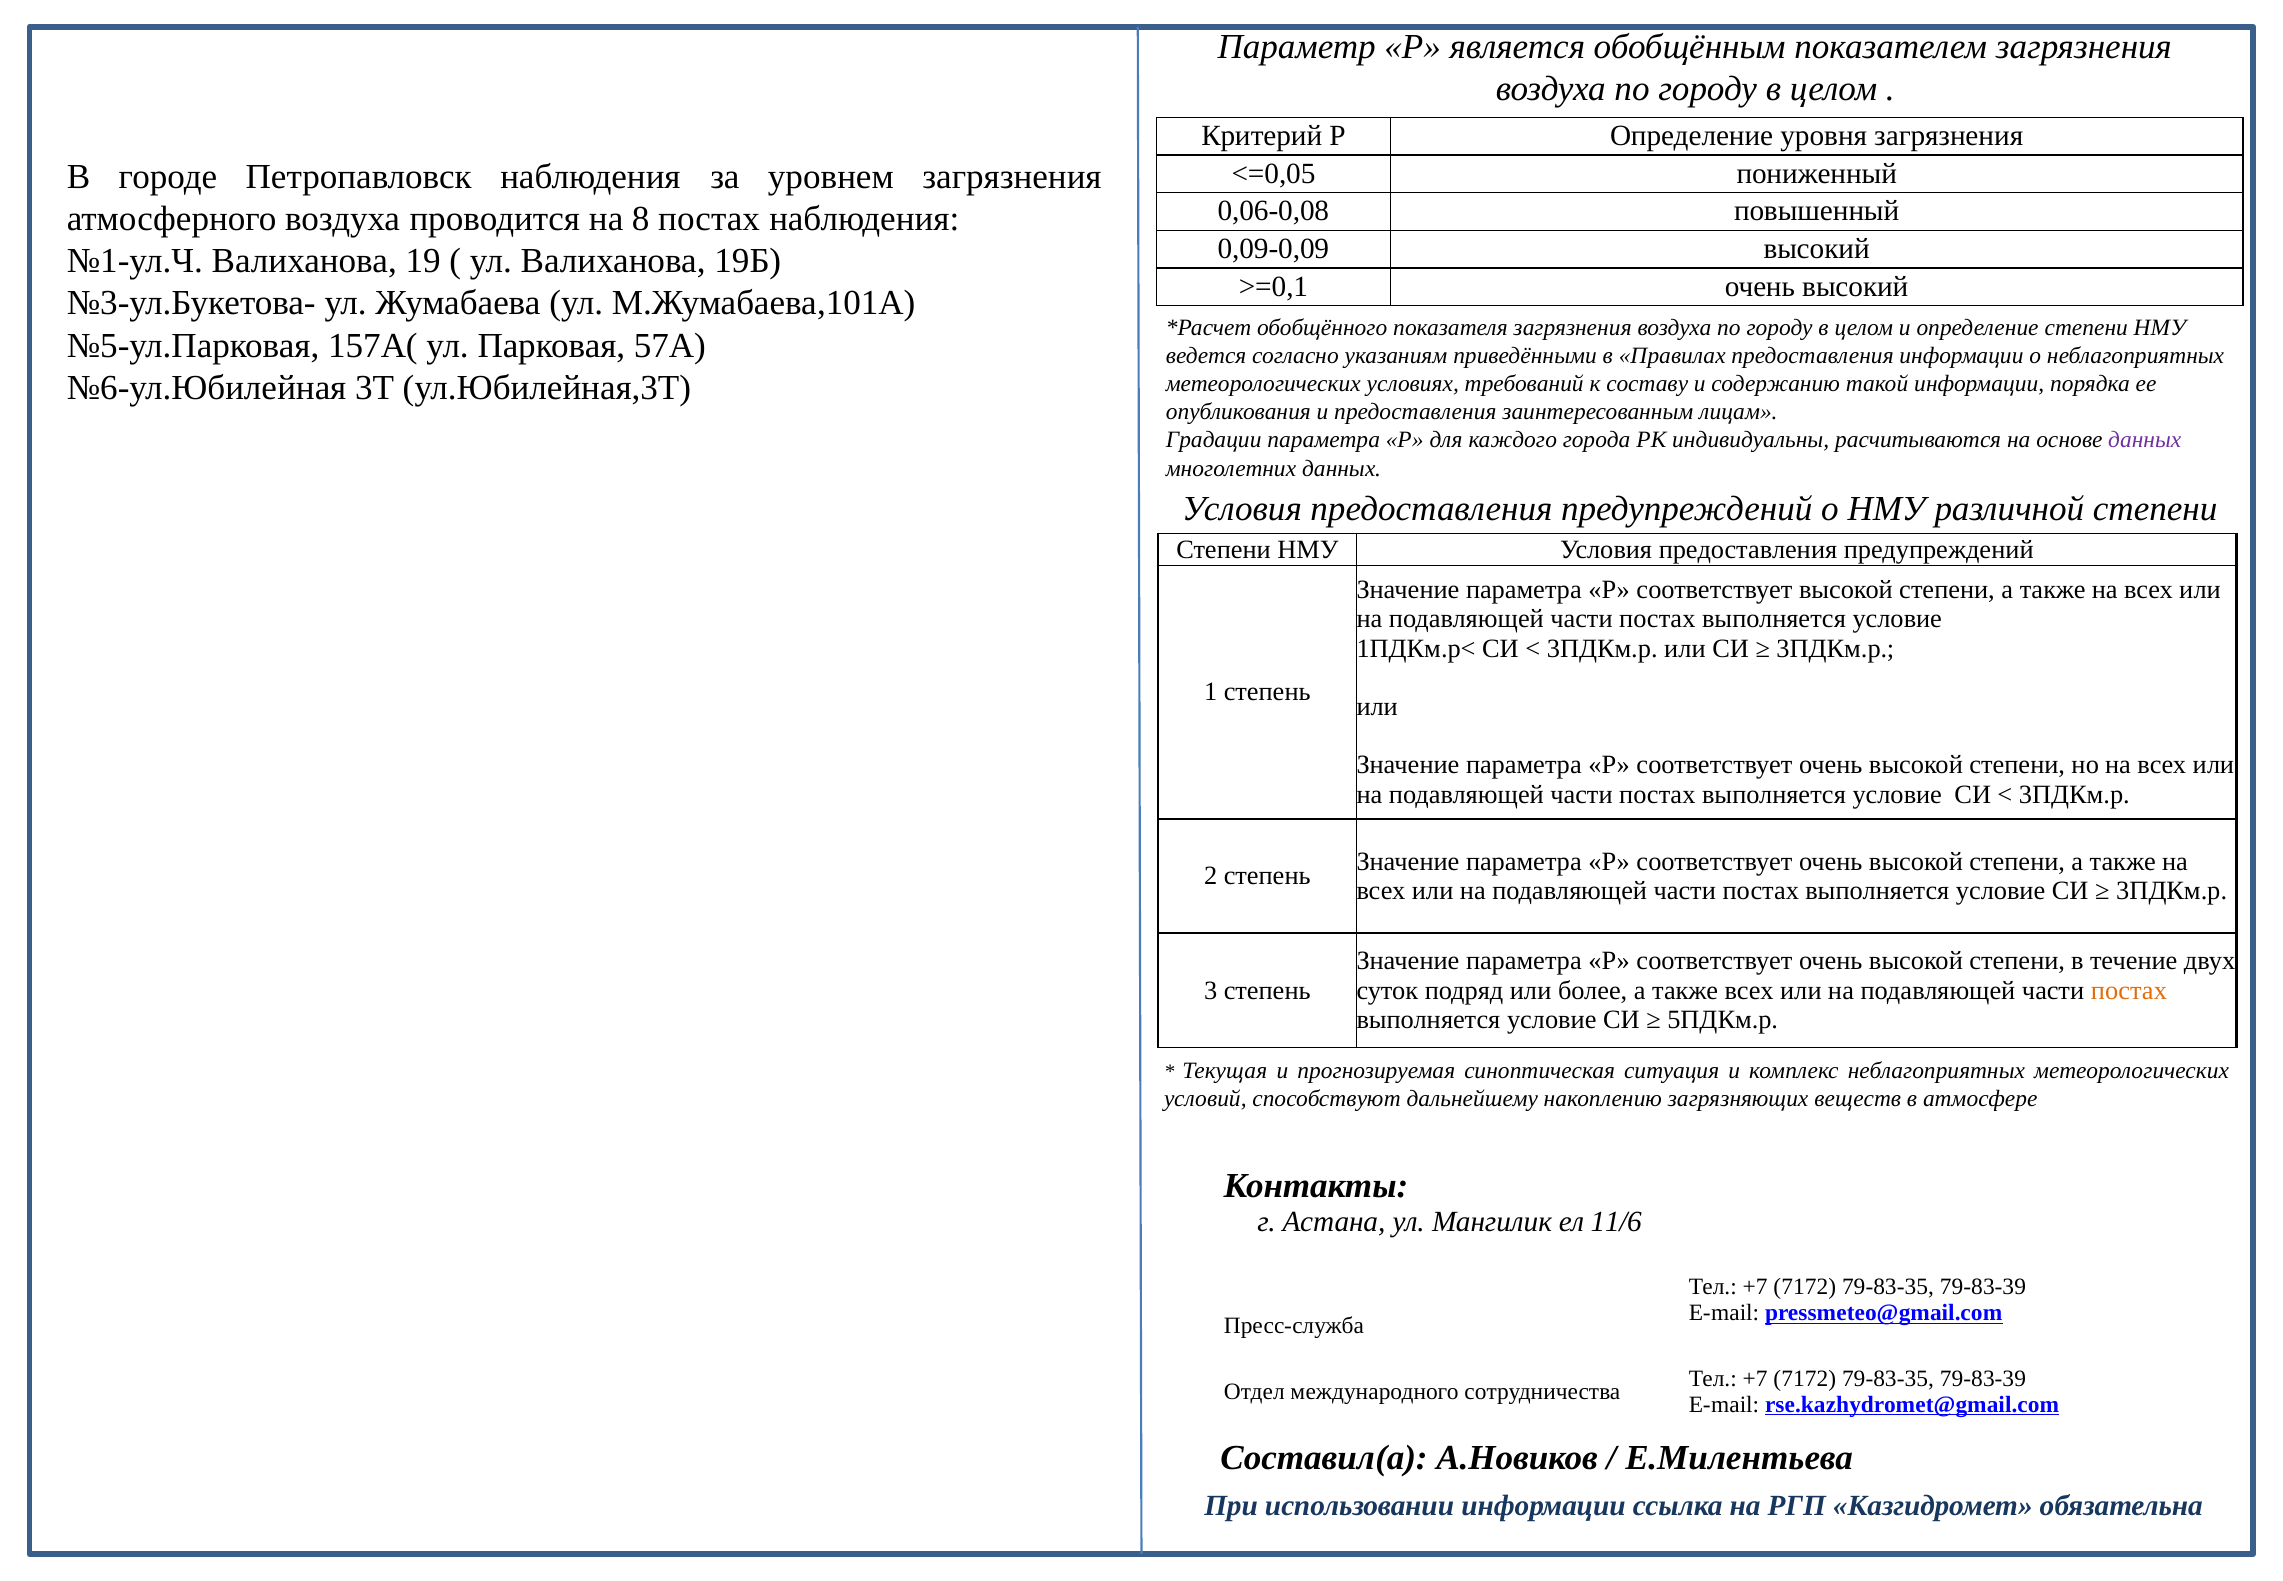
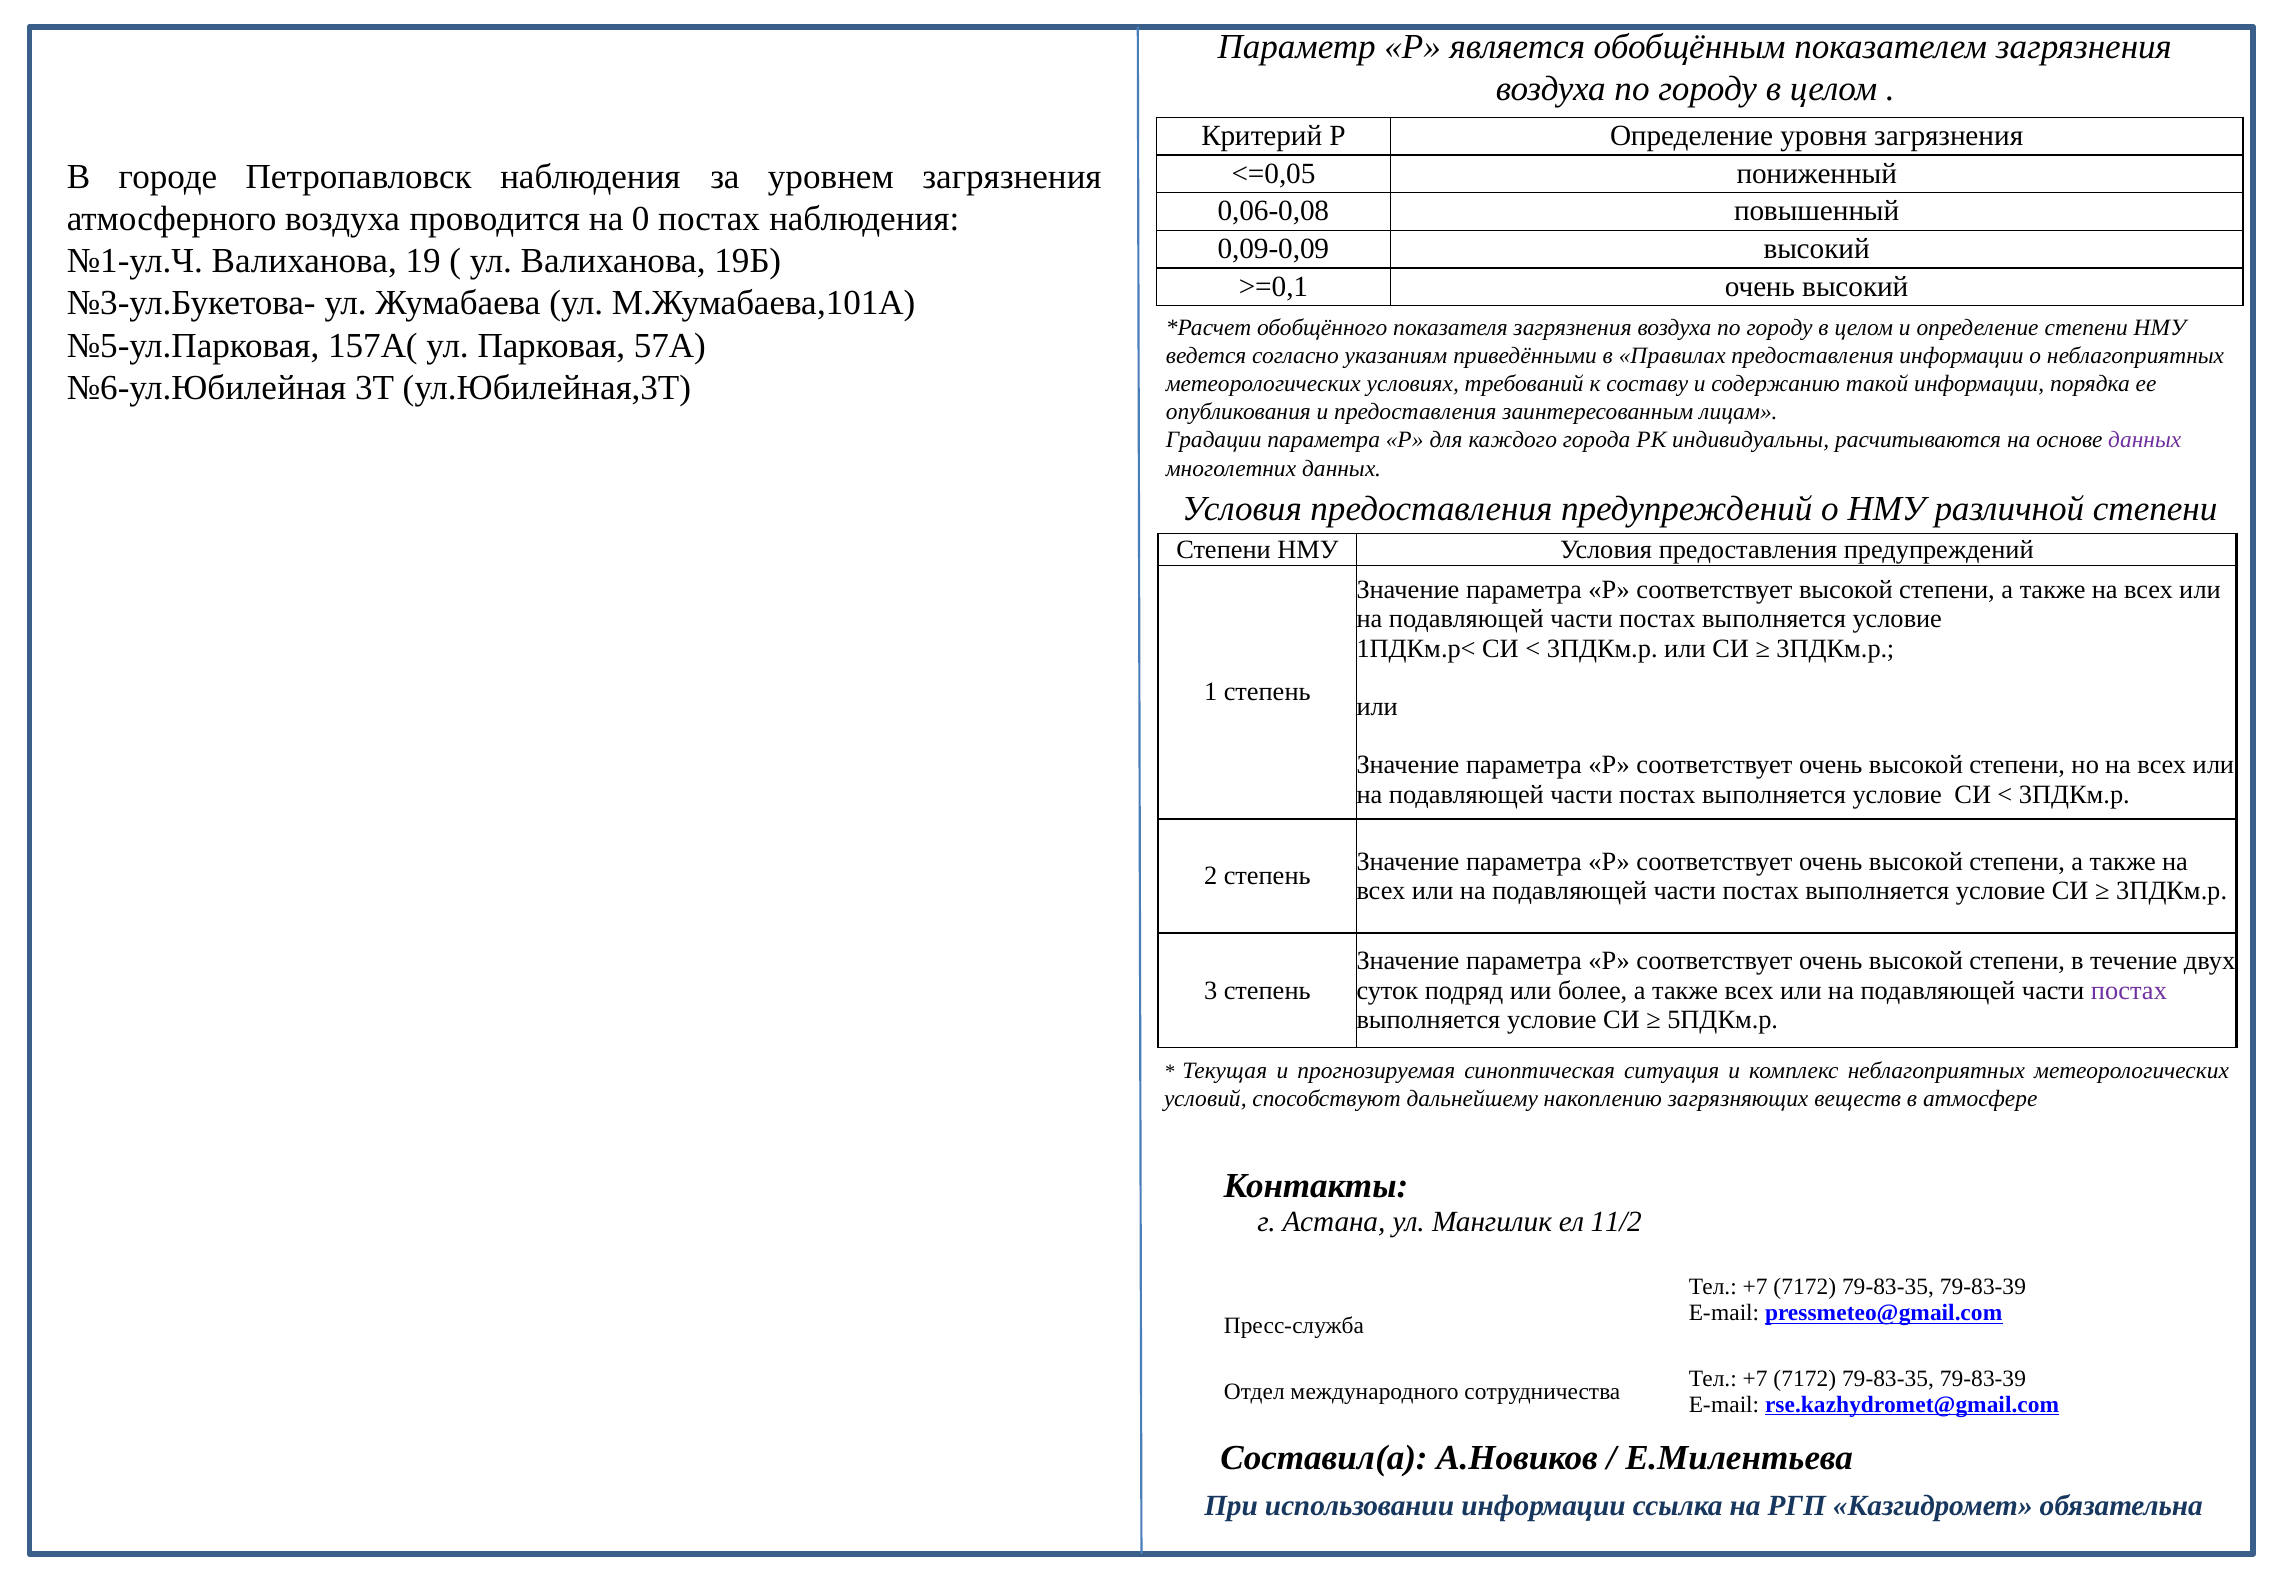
8: 8 -> 0 (641, 219)
постах colour: orange -> purple (2129, 990)
11/6: 11/6 -> 11/2 (1616, 1222)
